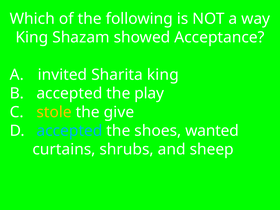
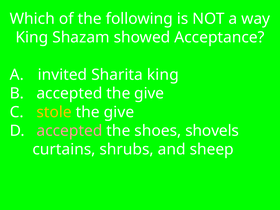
accepted the play: play -> give (149, 93)
accepted colour: light blue -> pink (69, 131)
wanted: wanted -> shovels (212, 131)
